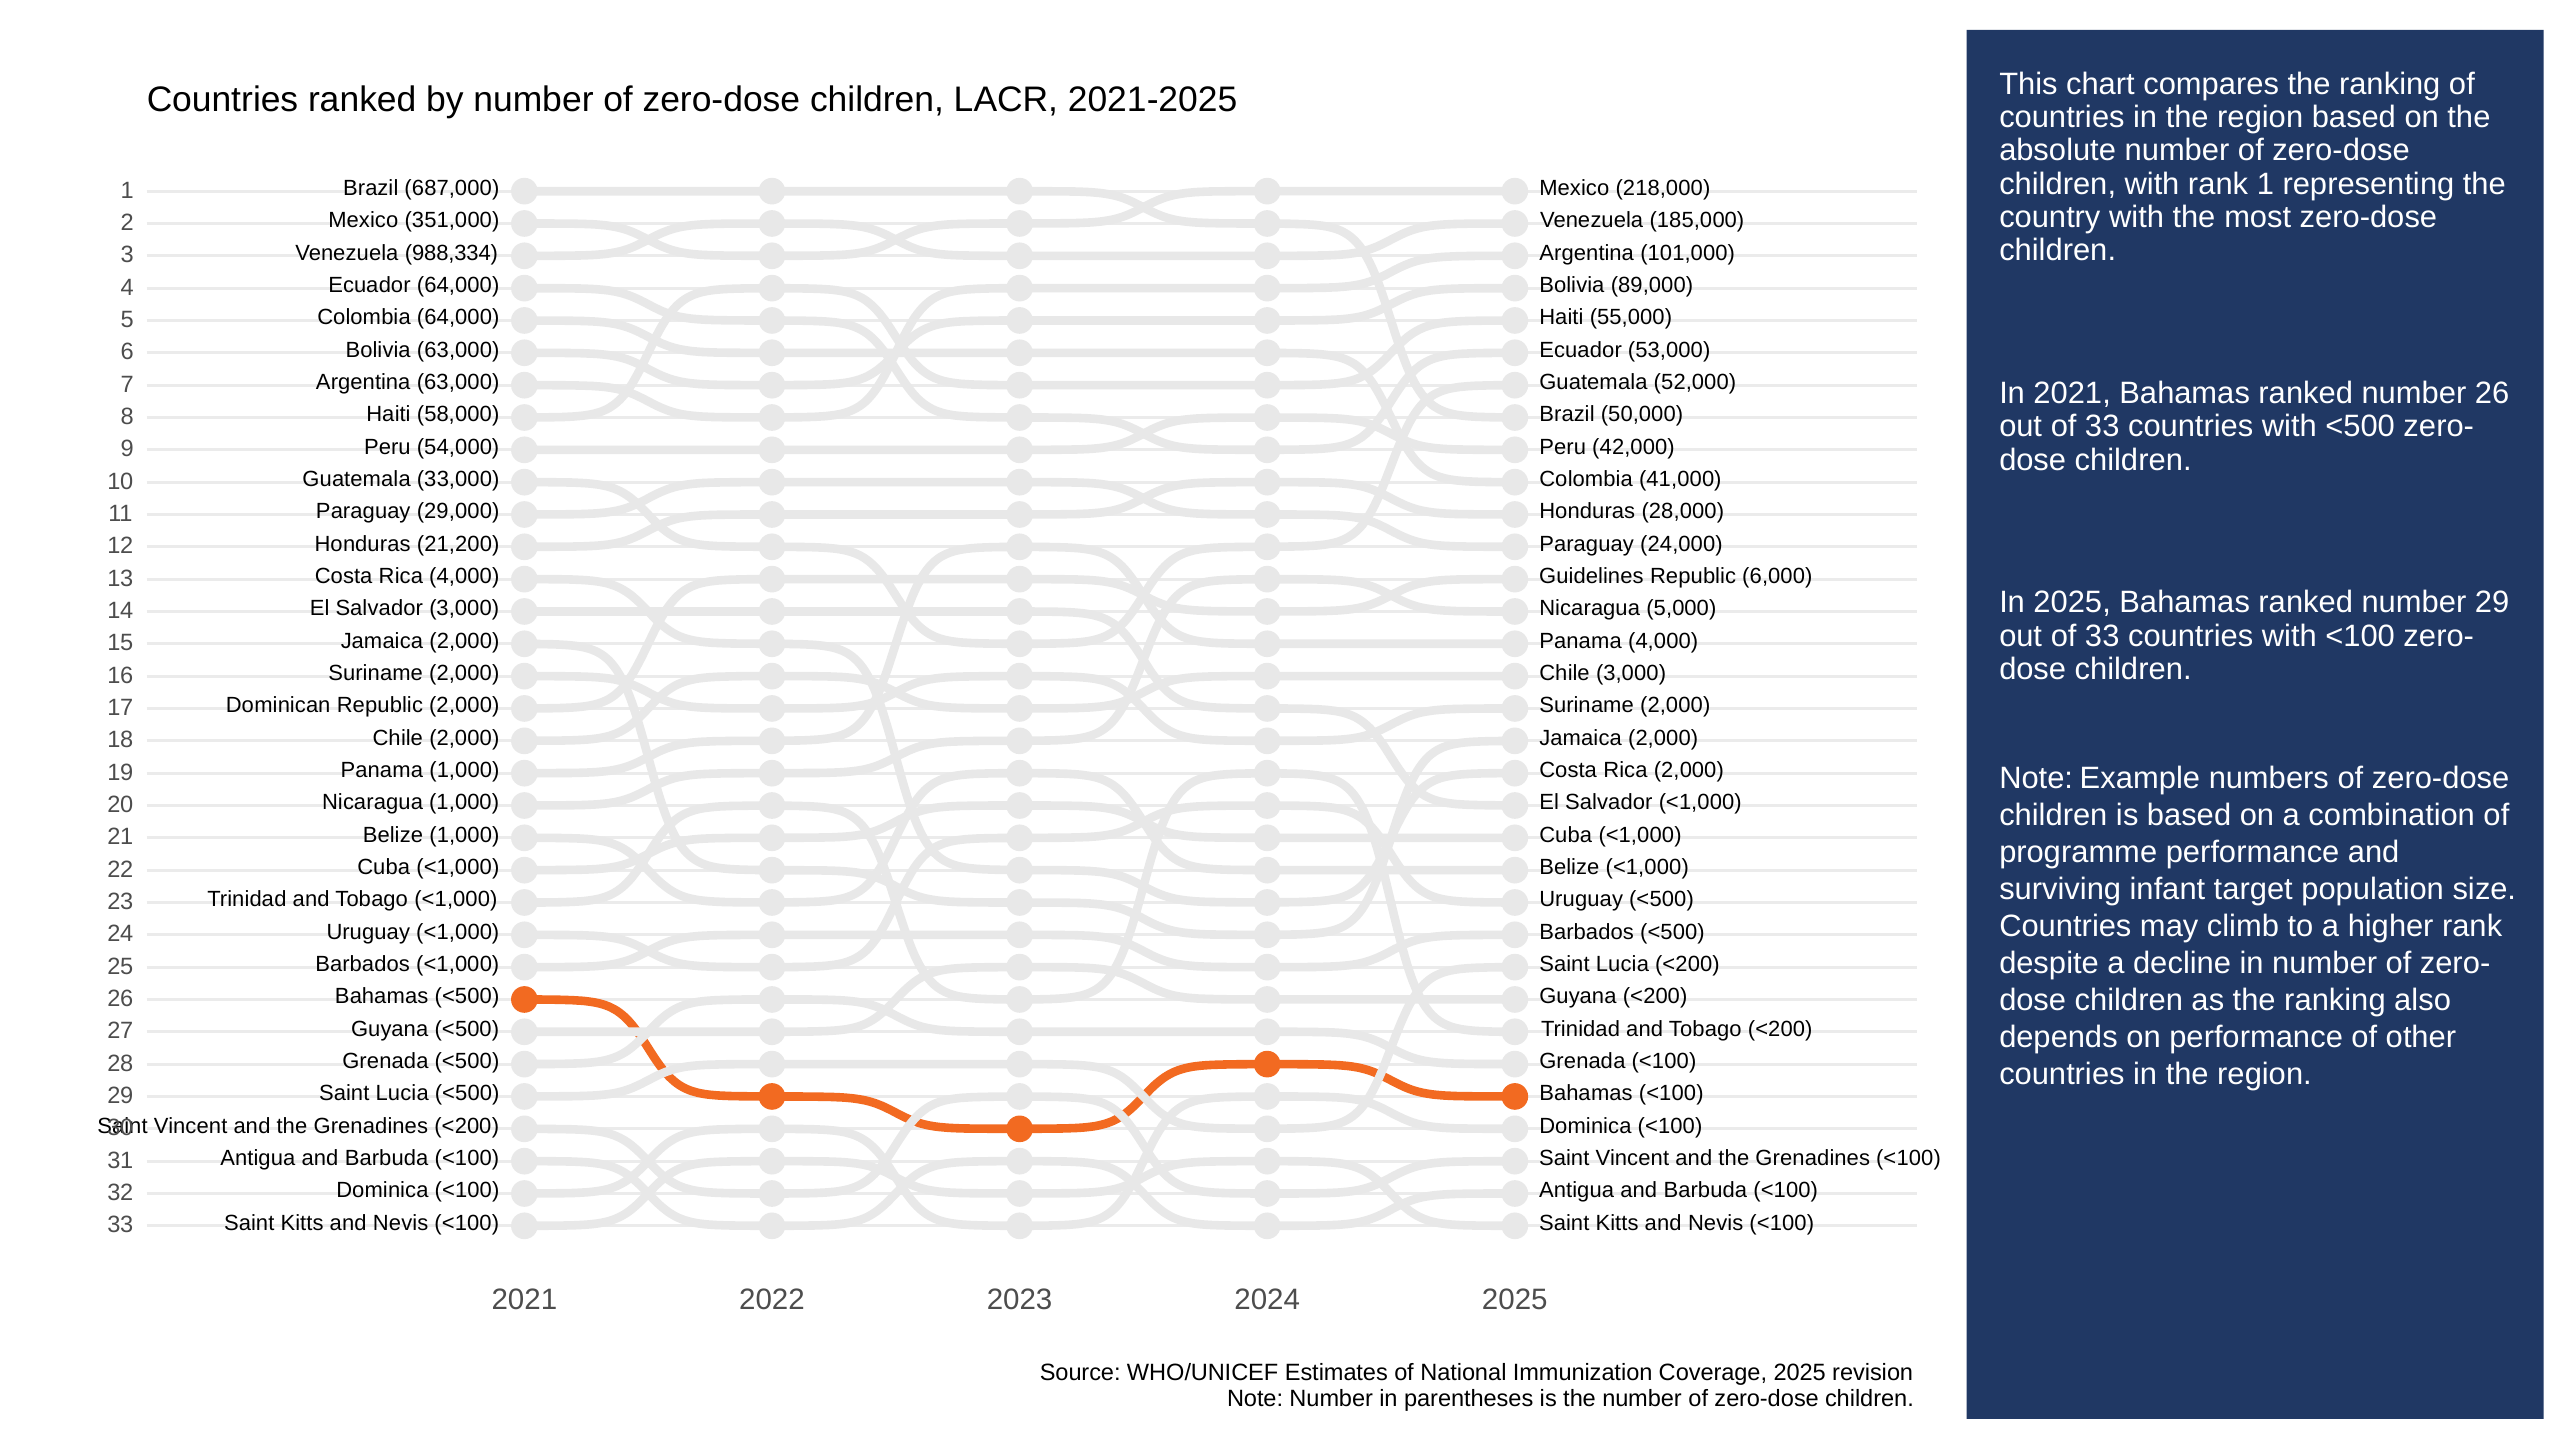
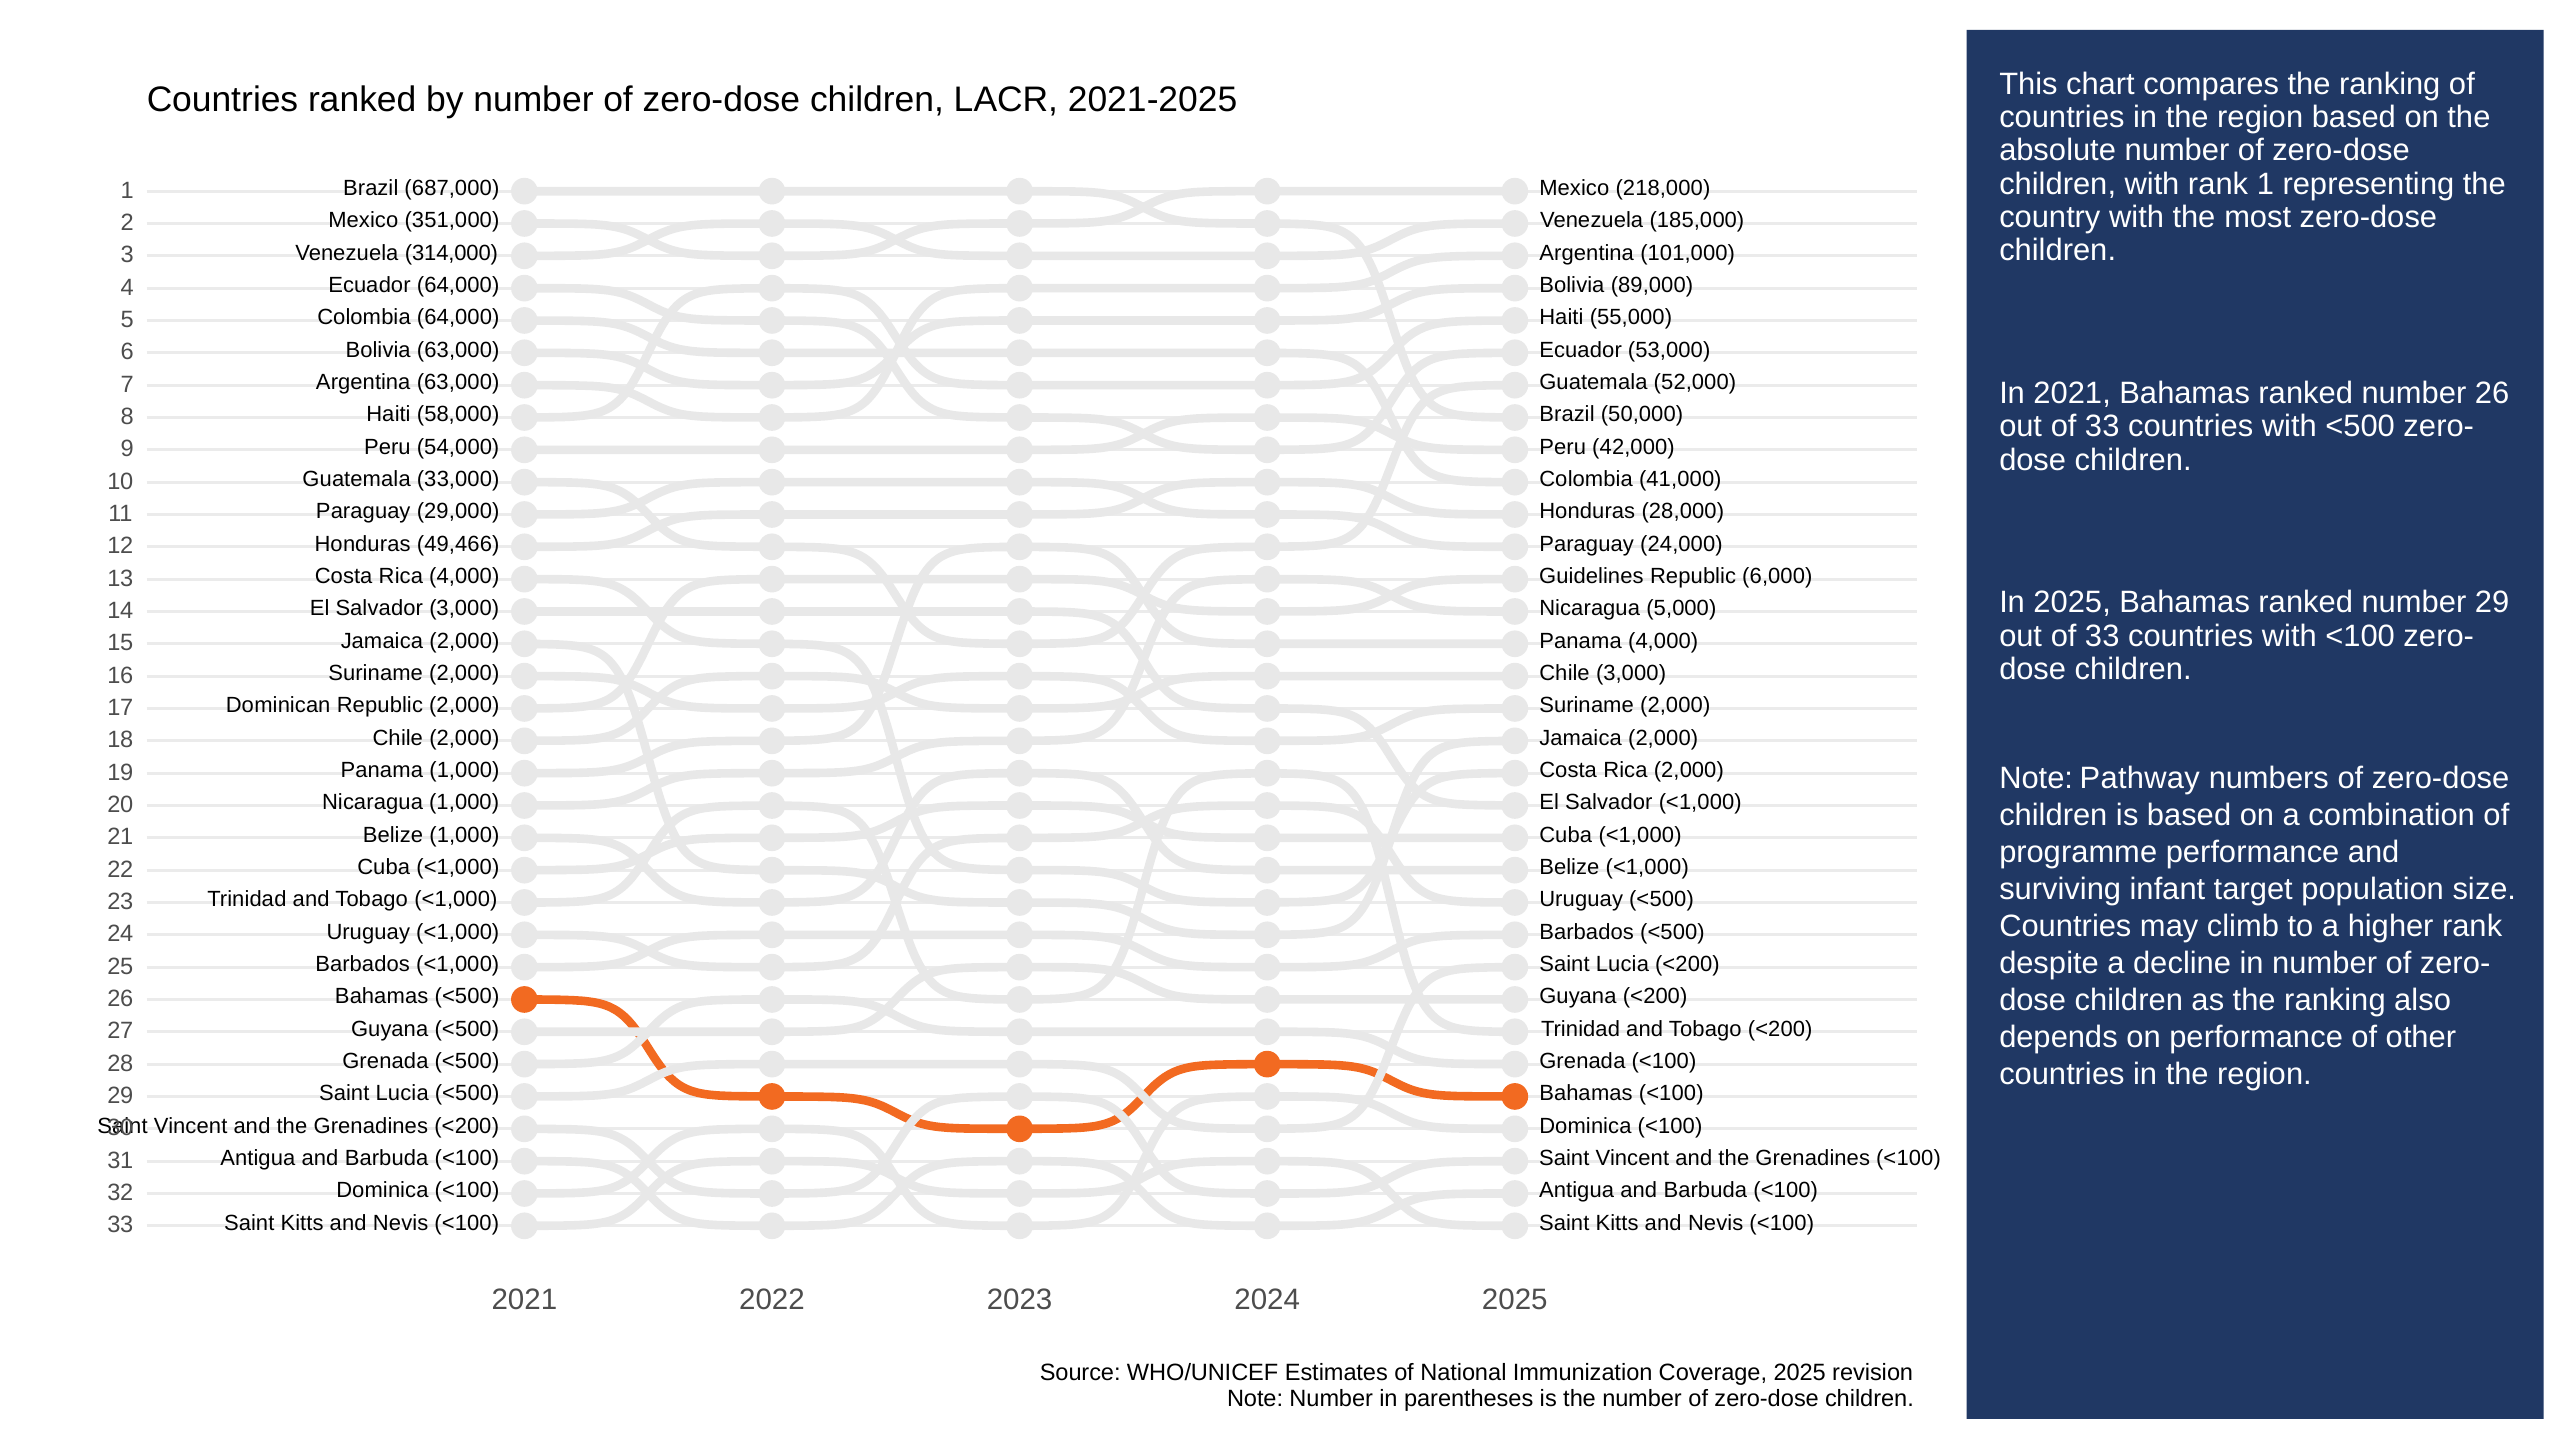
988,334: 988,334 -> 314,000 (451, 253)
21,200: 21,200 -> 49,466 (458, 544)
Example: Example -> Pathway (2140, 778)
